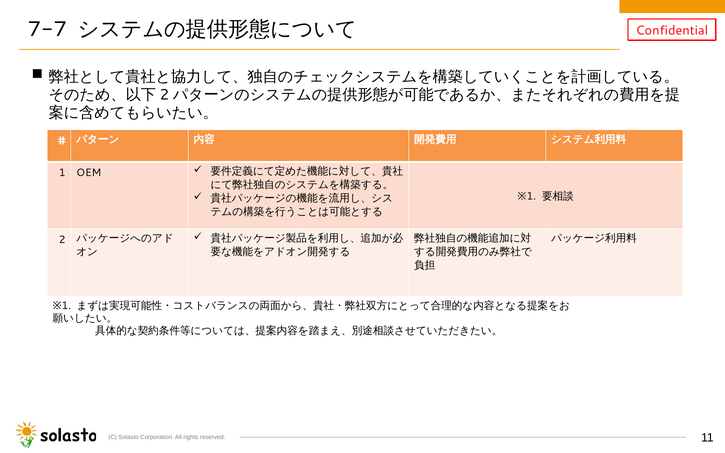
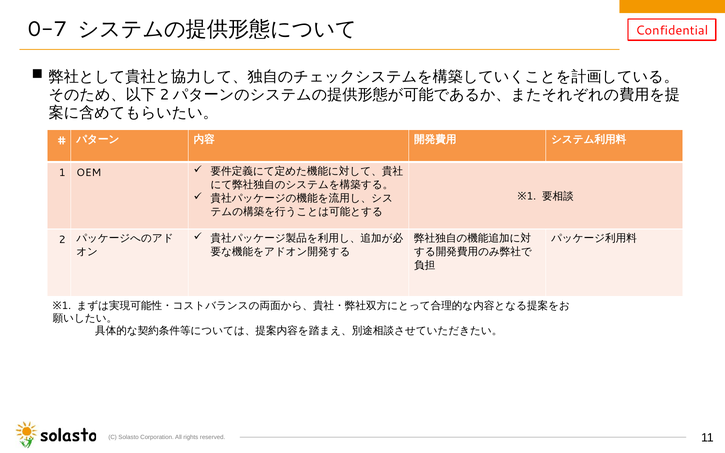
7-7: 7-7 -> 0-7 (47, 29)
